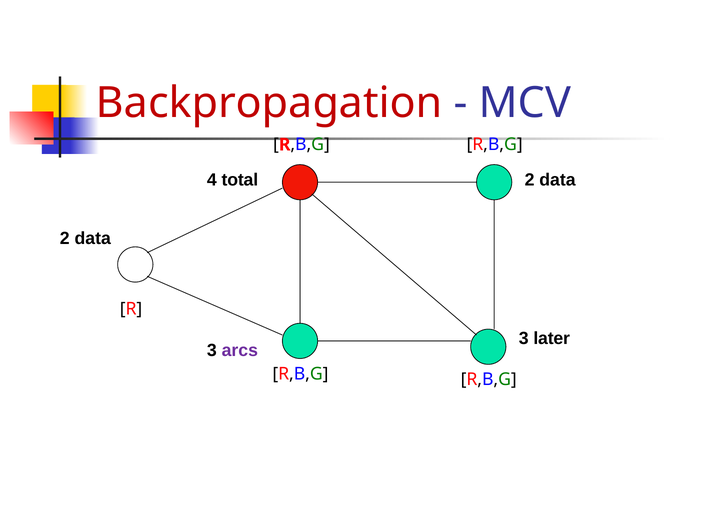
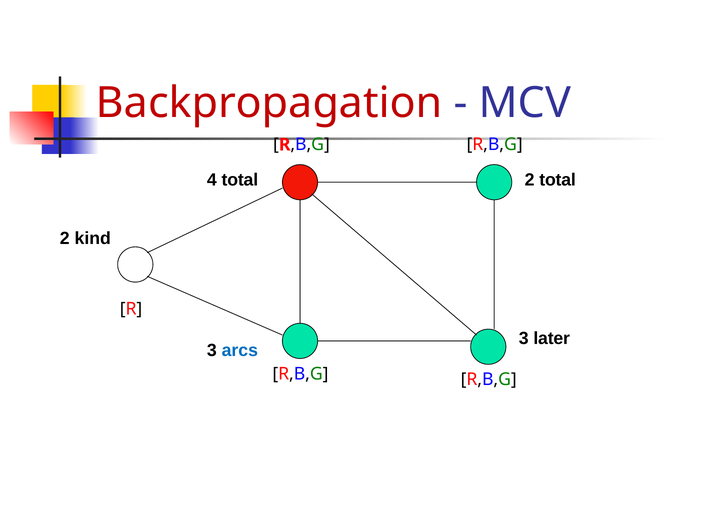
data: data -> total (558, 180)
data: data -> kind (93, 239)
arcs colour: purple -> blue (240, 351)
